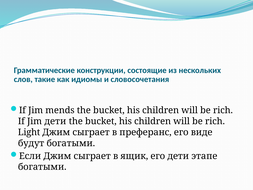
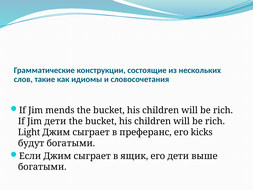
виде: виде -> kicks (202, 132)
этапе: этапе -> выше (204, 156)
